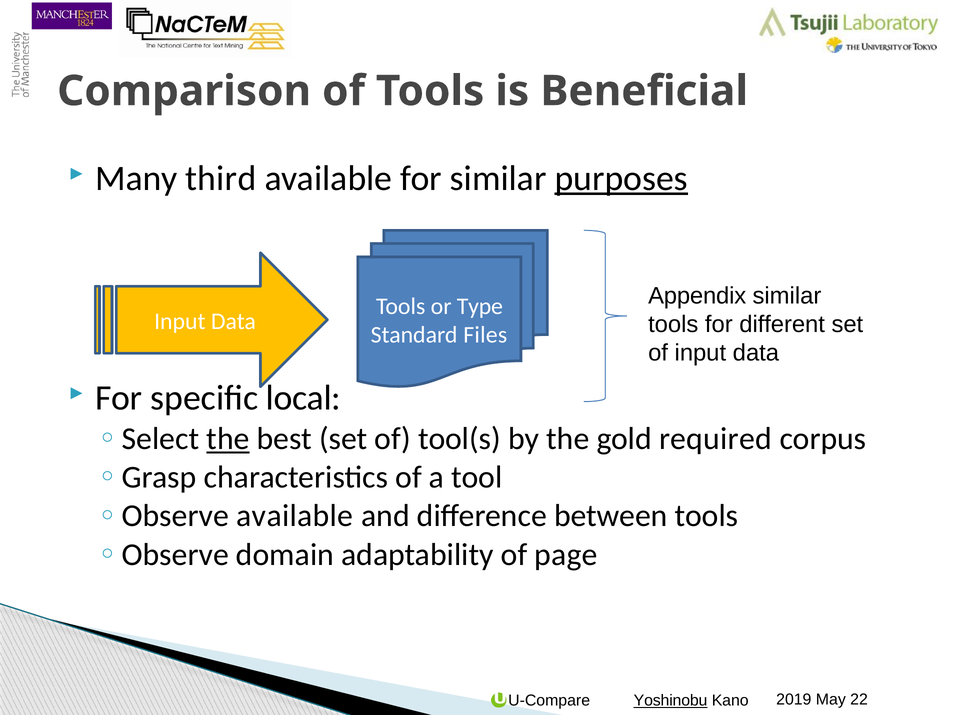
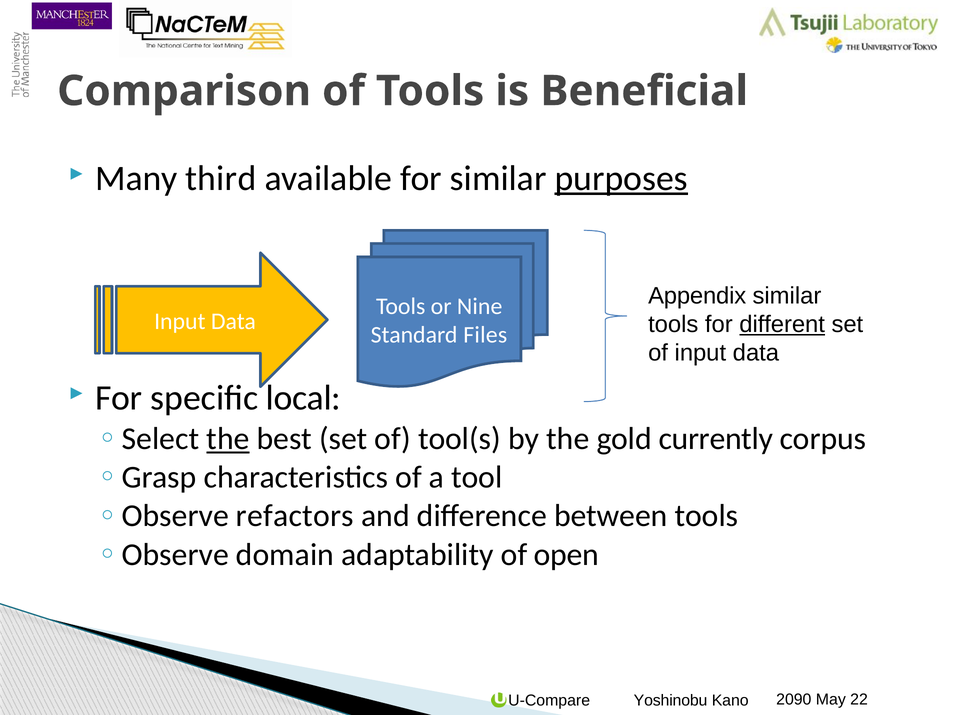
Type: Type -> Nine (480, 306)
different underline: none -> present (782, 324)
required: required -> currently (716, 439)
available: available -> refactors (295, 516)
page: page -> open (566, 554)
2019: 2019 -> 2090 (794, 699)
Yoshinobu underline: present -> none (671, 700)
